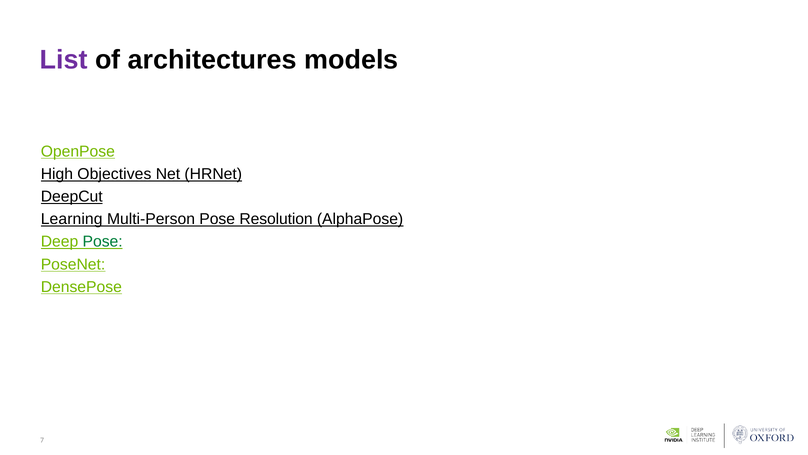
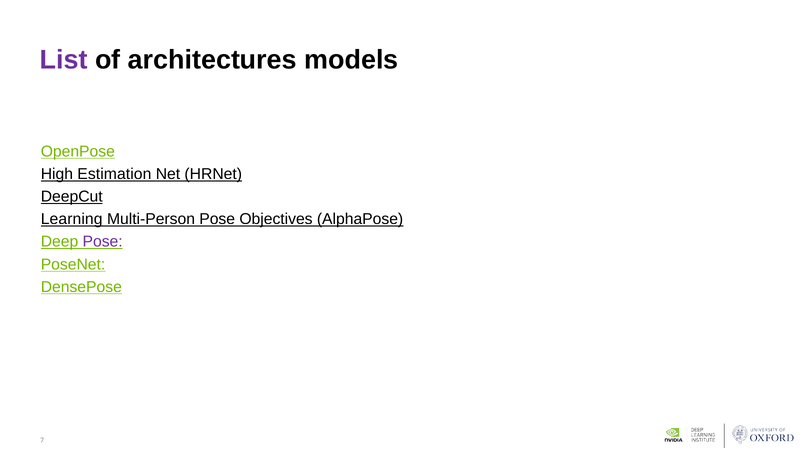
Objectives: Objectives -> Estimation (114, 174)
Resolution: Resolution -> Objectives (276, 219)
Pose colour: green -> purple (103, 241)
